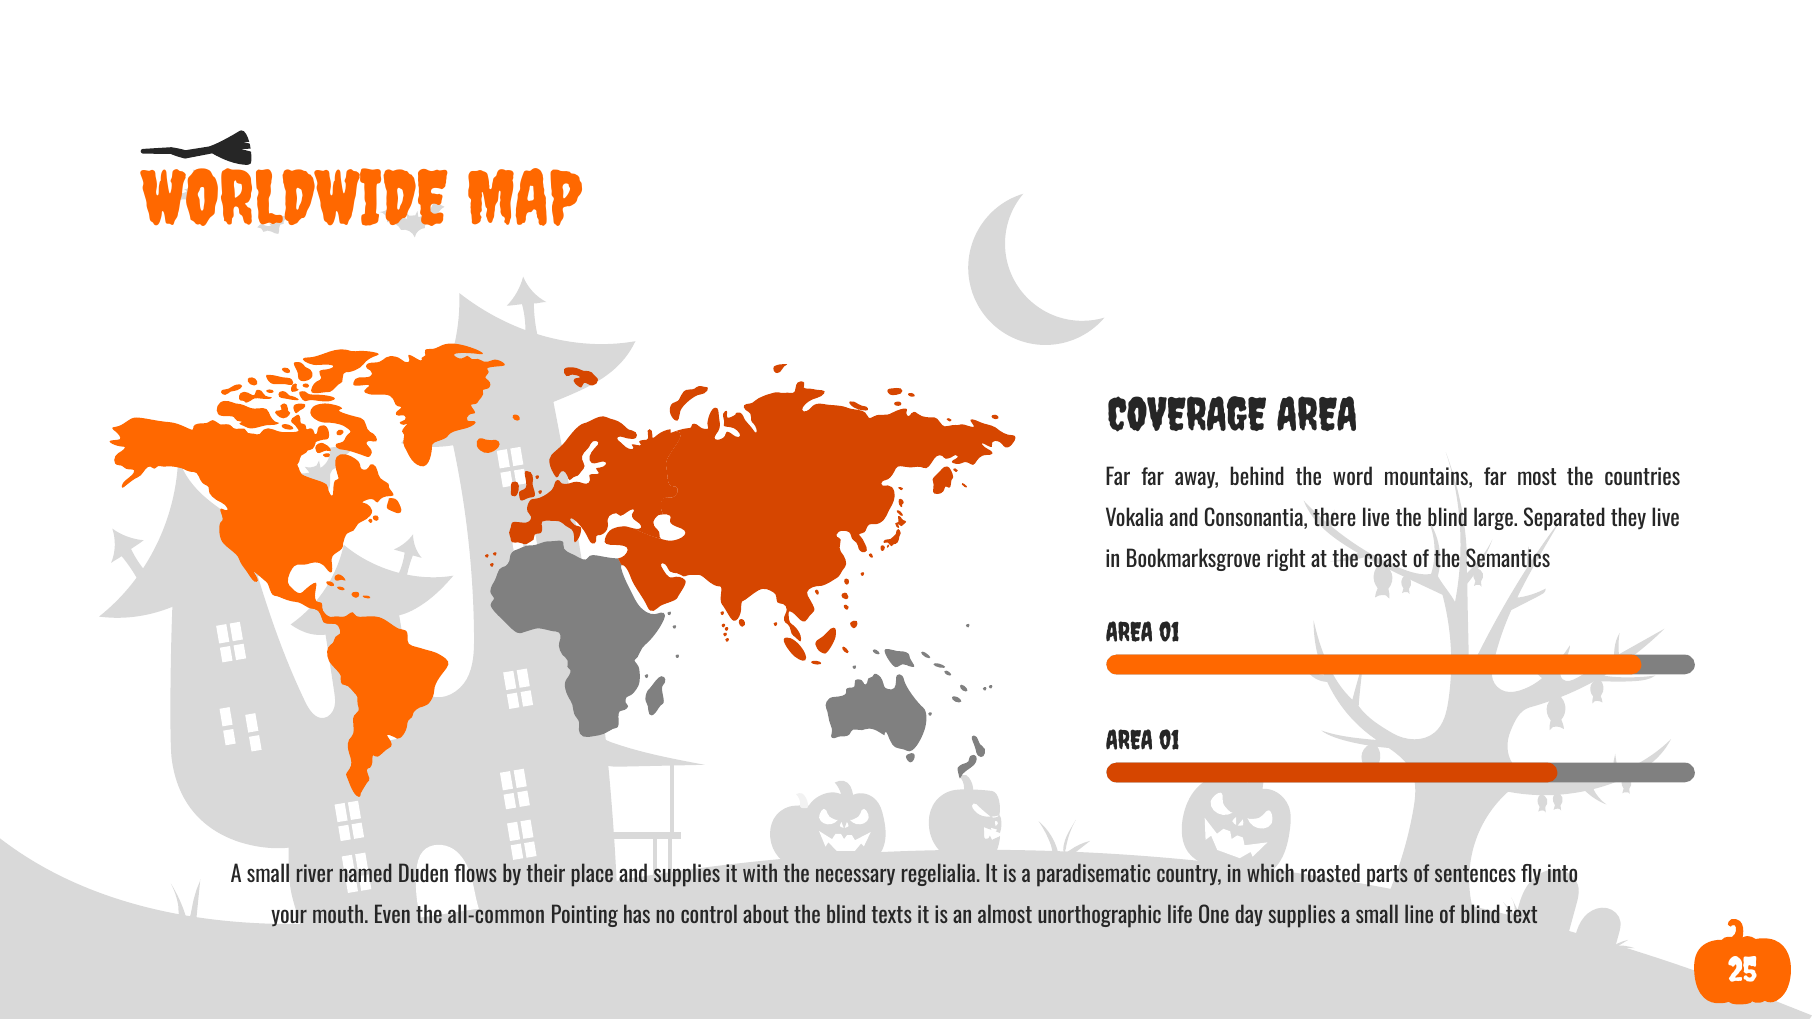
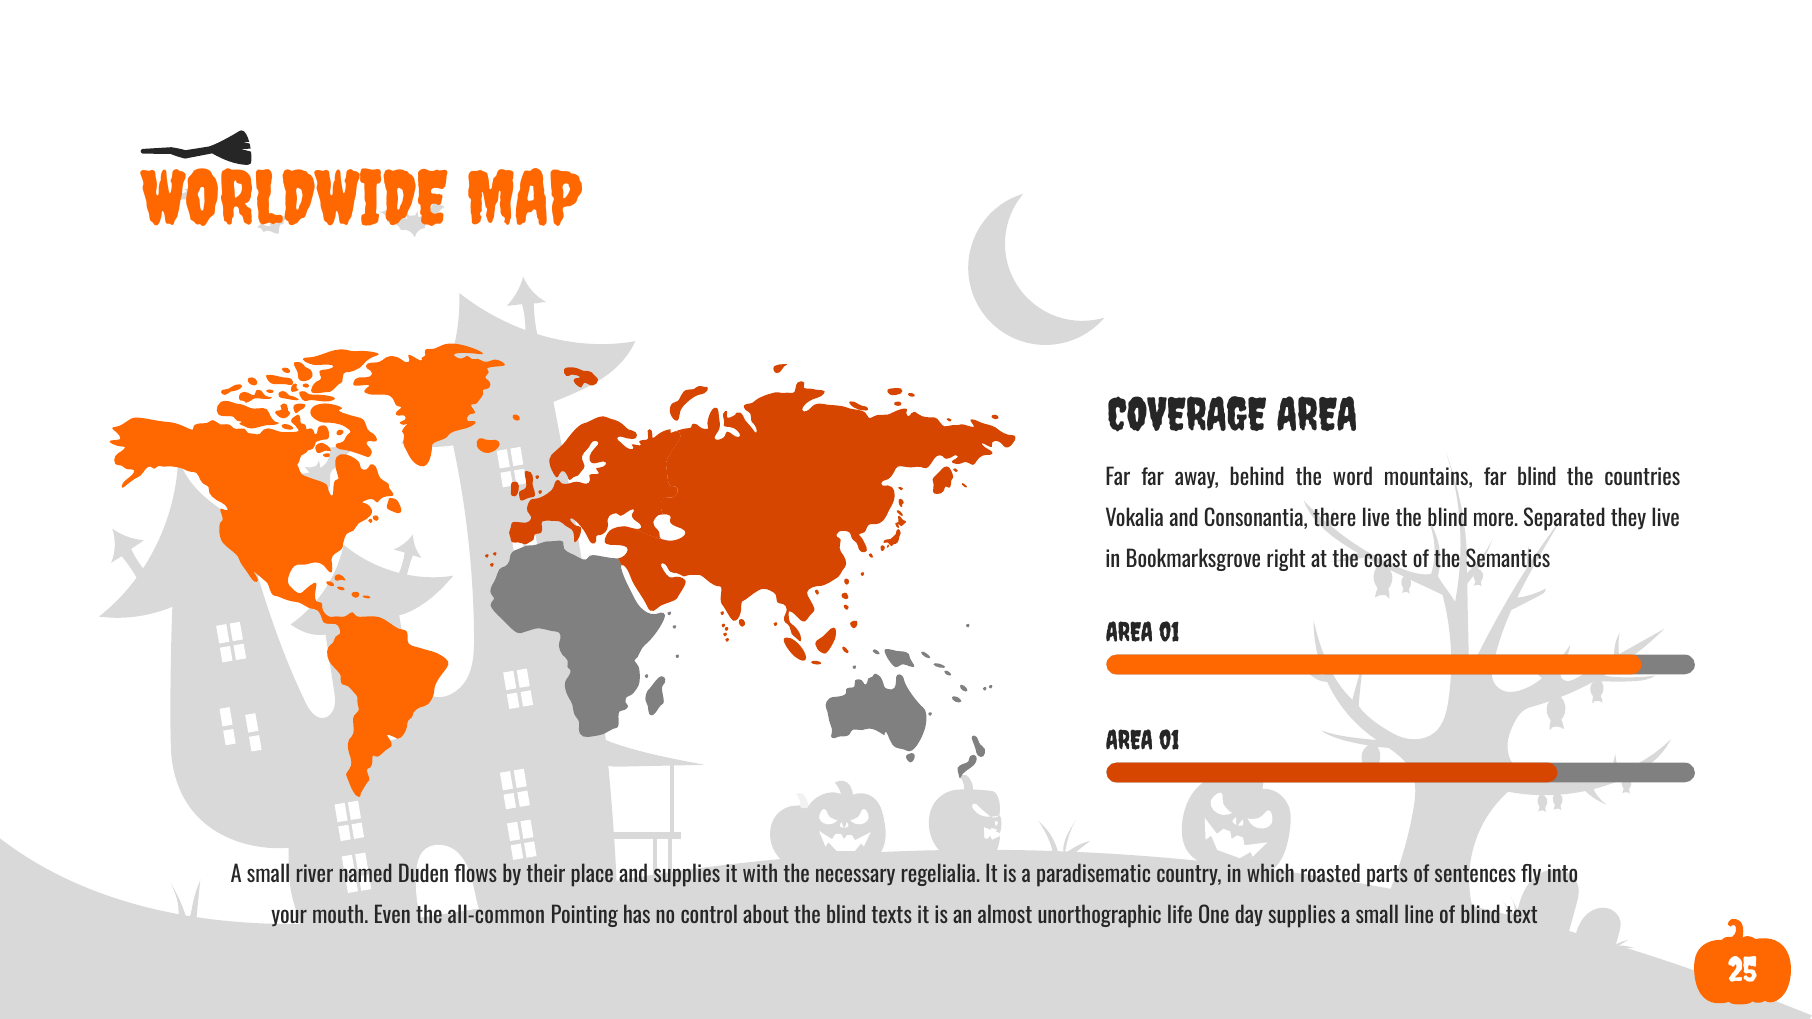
far most: most -> blind (1537, 478)
large: large -> more (1496, 519)
